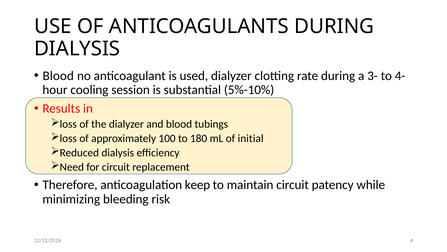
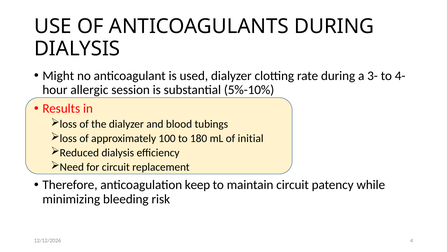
Blood: Blood -> Might (58, 76)
cooling: cooling -> allergic (89, 90)
